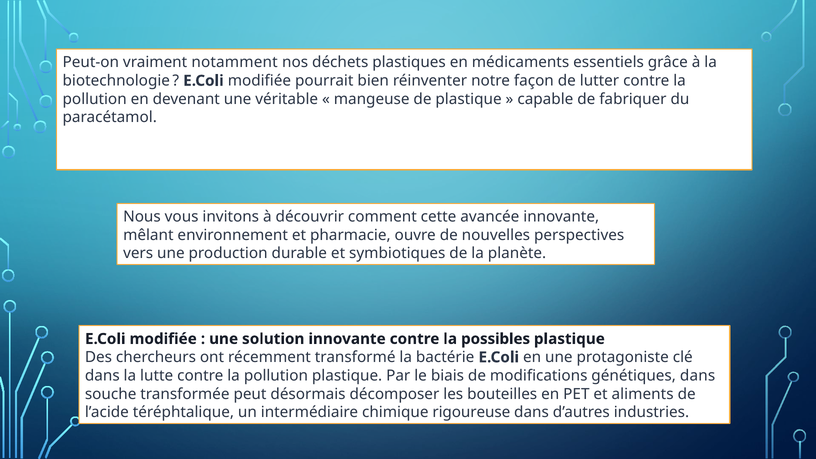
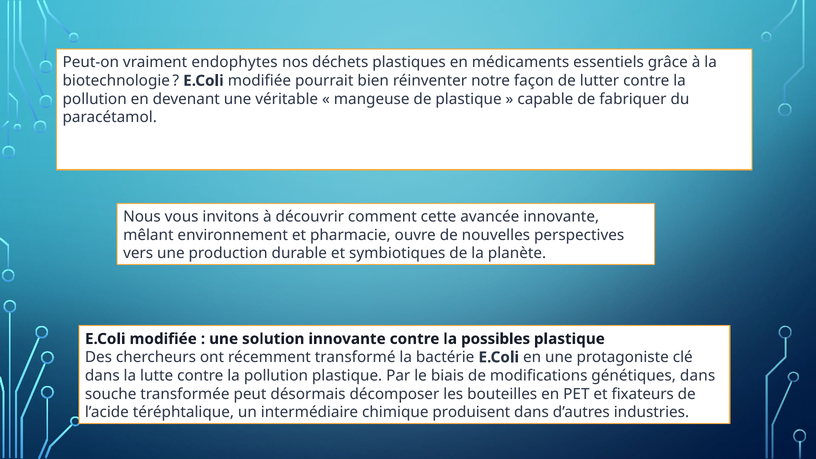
notamment: notamment -> endophytes (235, 62)
aliments: aliments -> fixateurs (643, 394)
rigoureuse: rigoureuse -> produisent (471, 412)
